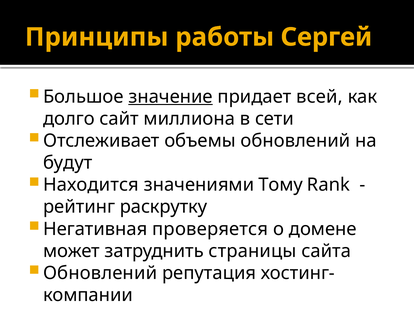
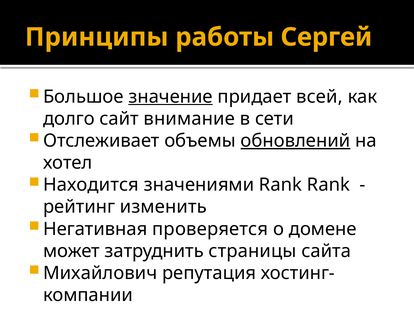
миллиона: миллиона -> внимание (189, 119)
обновлений underline: none -> present (295, 141)
будут: будут -> хотел (68, 163)
значениями Тому: Тому -> Rank (281, 185)
раскрутку: раскрутку -> изменить (163, 207)
Обновлений: Обновлений -> Михайлович (100, 274)
